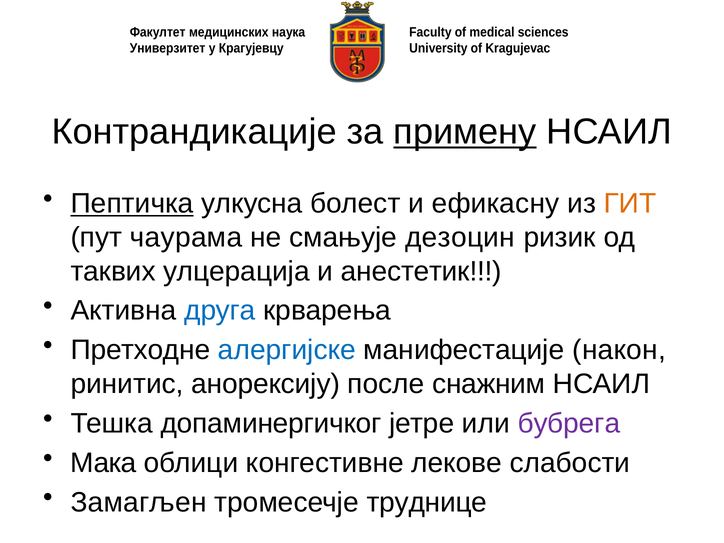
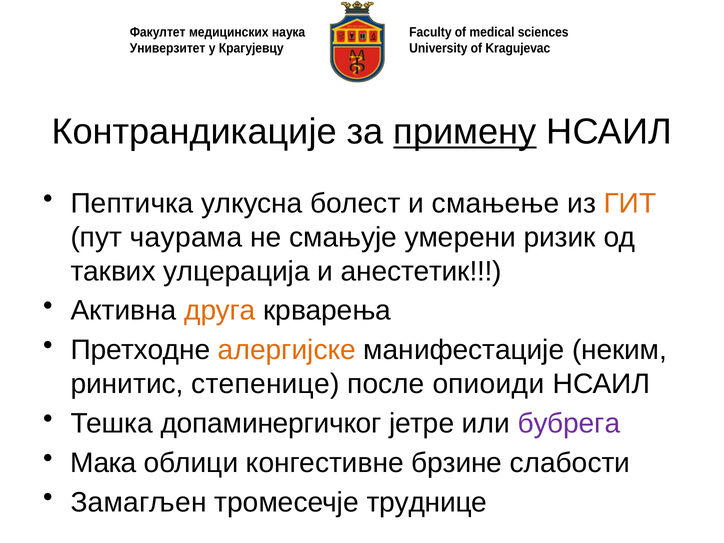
Пептичка underline: present -> none (132, 204)
ефикасну: ефикасну -> смањење (496, 204)
дезоцин: дезоцин -> умерени (460, 237)
друга colour: blue -> orange (220, 311)
алергијске colour: blue -> orange (287, 350)
након: након -> неким (619, 350)
анорексију: анорексију -> степенице (265, 384)
снажним: снажним -> опиоиди (488, 384)
лекове: лекове -> брзине (457, 463)
